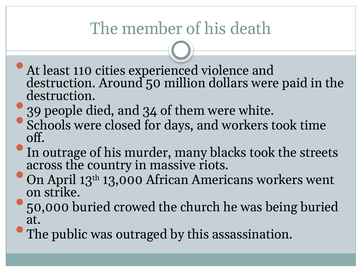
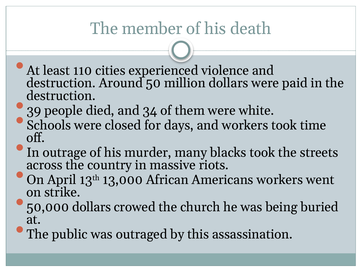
50,000 buried: buried -> dollars (92, 207)
